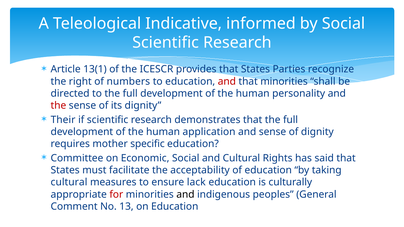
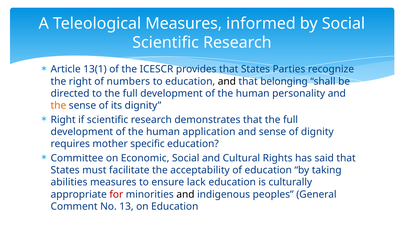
Teleological Indicative: Indicative -> Measures (184, 23)
and colour: red -> black (227, 82)
that minorities: minorities -> belonging (284, 82)
the colour: red -> orange (58, 106)
Their: Their -> Right (63, 120)
cultural: cultural -> abilities (69, 183)
